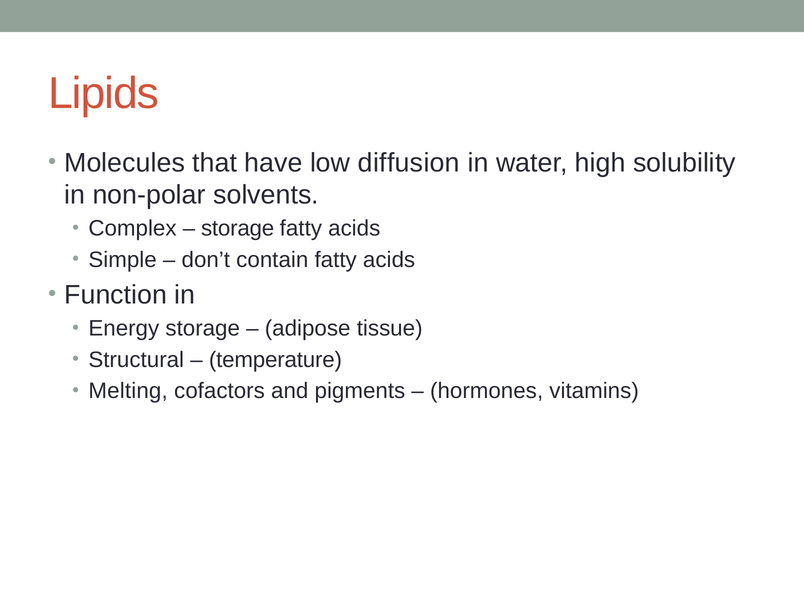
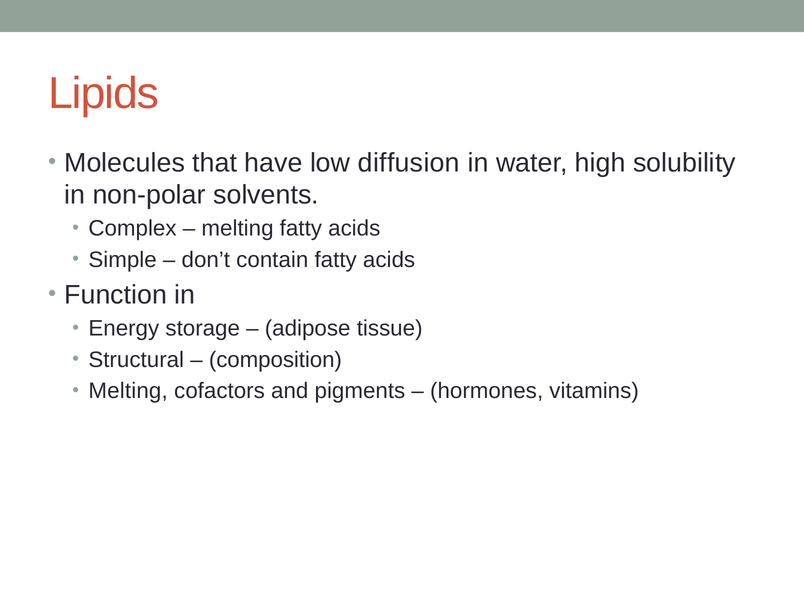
storage: storage -> melting (238, 228)
temperature: temperature -> composition (275, 360)
